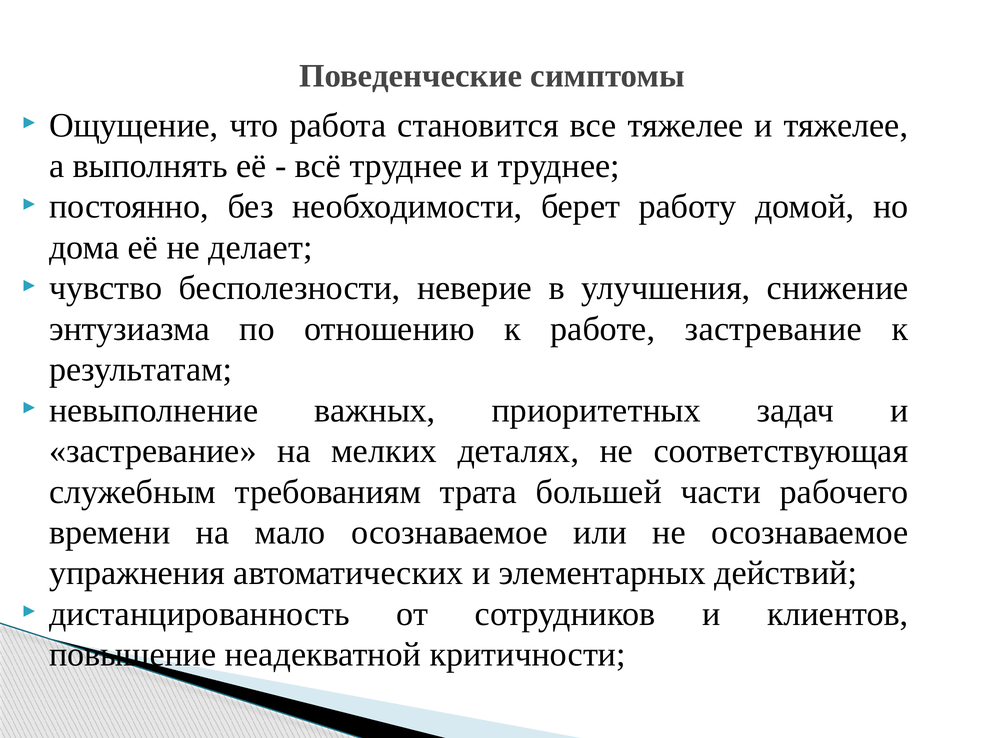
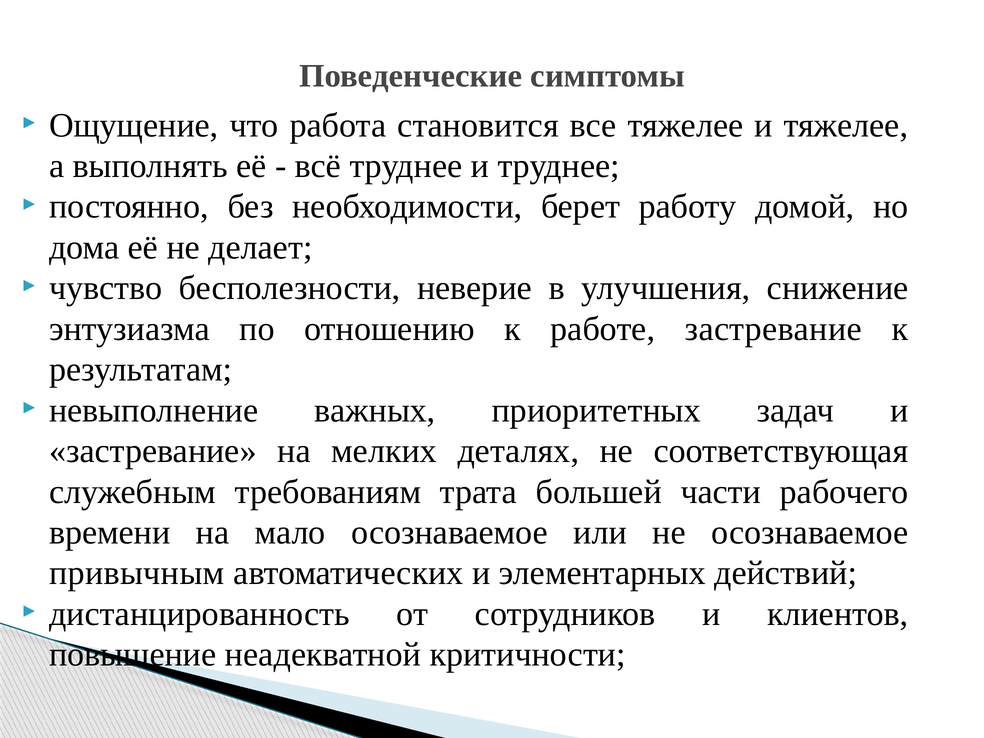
упражнения: упражнения -> привычным (137, 573)
